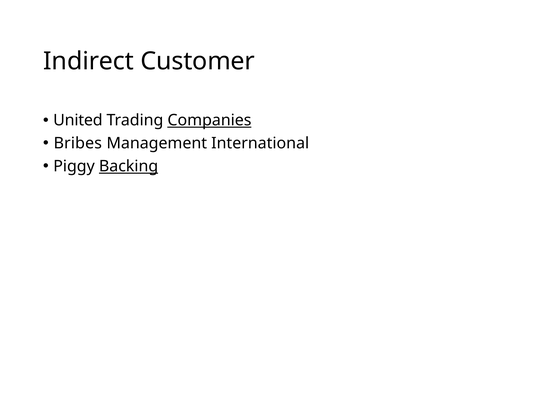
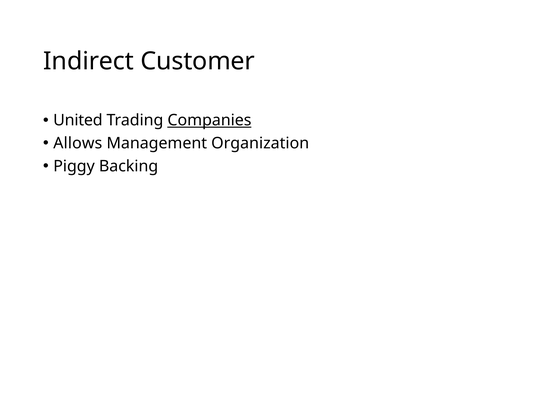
Bribes: Bribes -> Allows (78, 143)
International: International -> Organization (260, 143)
Backing underline: present -> none (129, 166)
